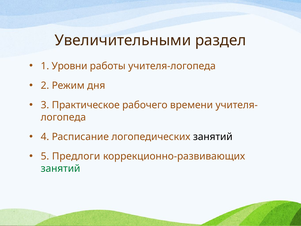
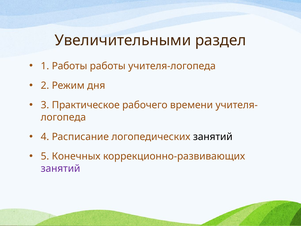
1 Уровни: Уровни -> Работы (70, 66)
Предлоги: Предлоги -> Конечных (76, 156)
занятий colour: green -> purple (61, 168)
